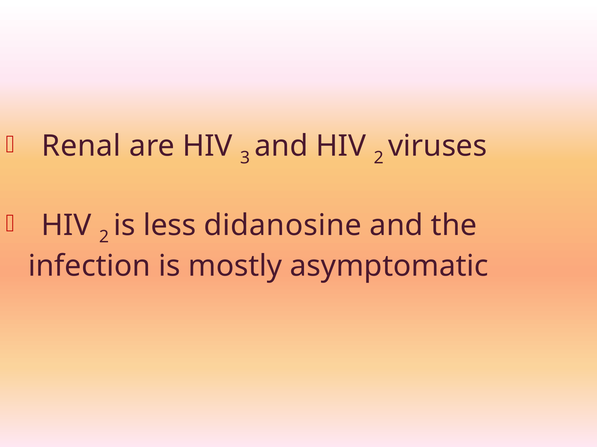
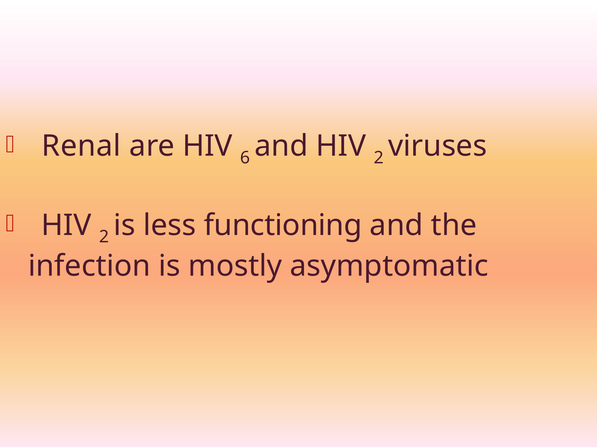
3: 3 -> 6 (245, 158)
didanosine: didanosine -> functioning (283, 226)
